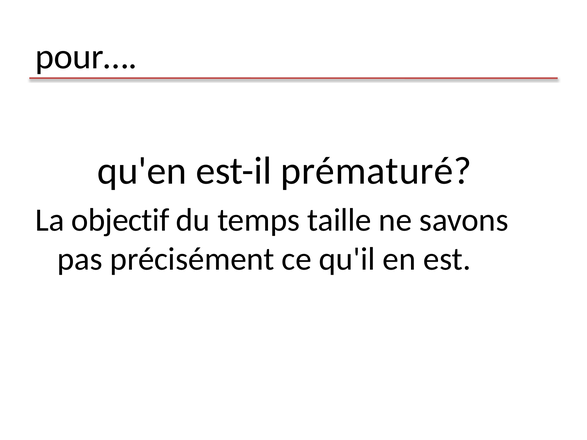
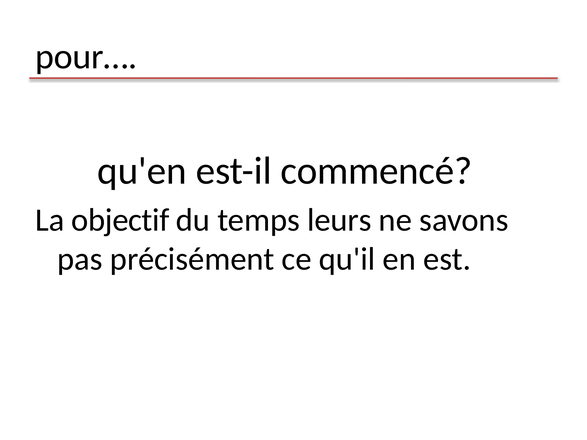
prématuré: prématuré -> commencé (376, 171)
taille: taille -> leurs (339, 220)
